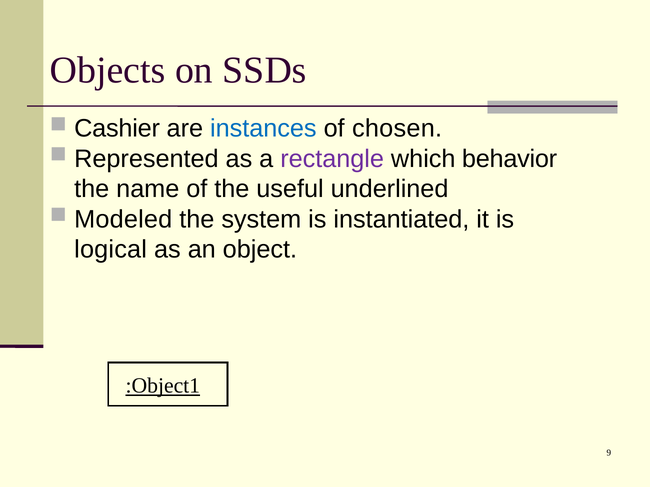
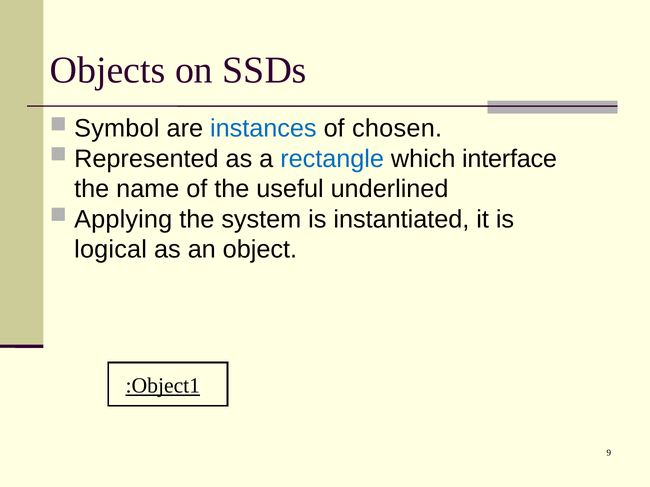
Cashier: Cashier -> Symbol (117, 129)
rectangle colour: purple -> blue (332, 159)
behavior: behavior -> interface (510, 159)
Modeled: Modeled -> Applying (123, 220)
